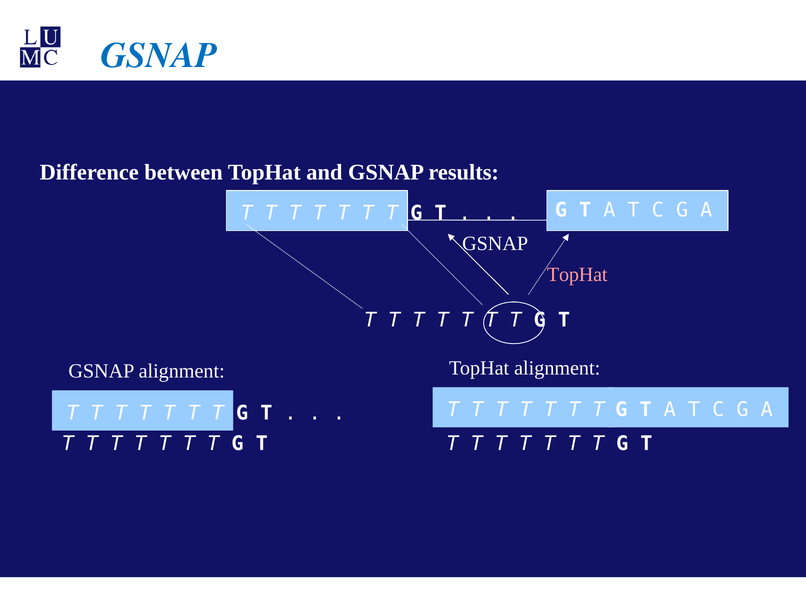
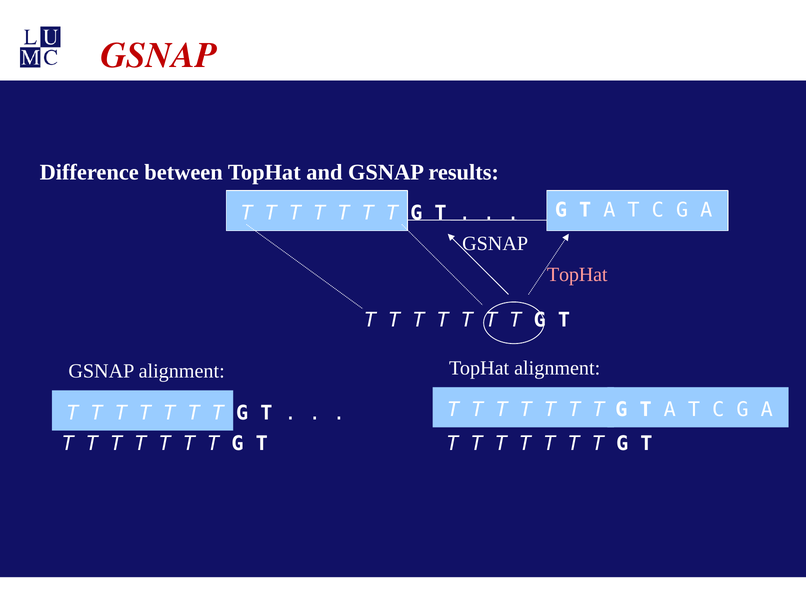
GSNAP colour: blue -> red (159, 55)
